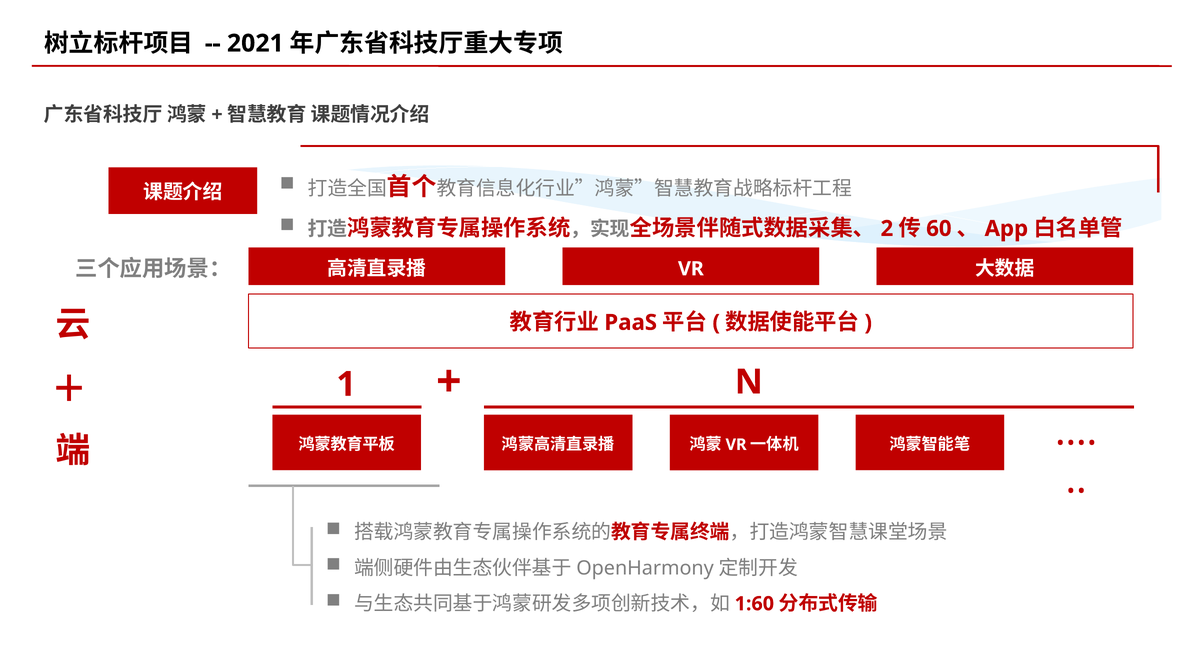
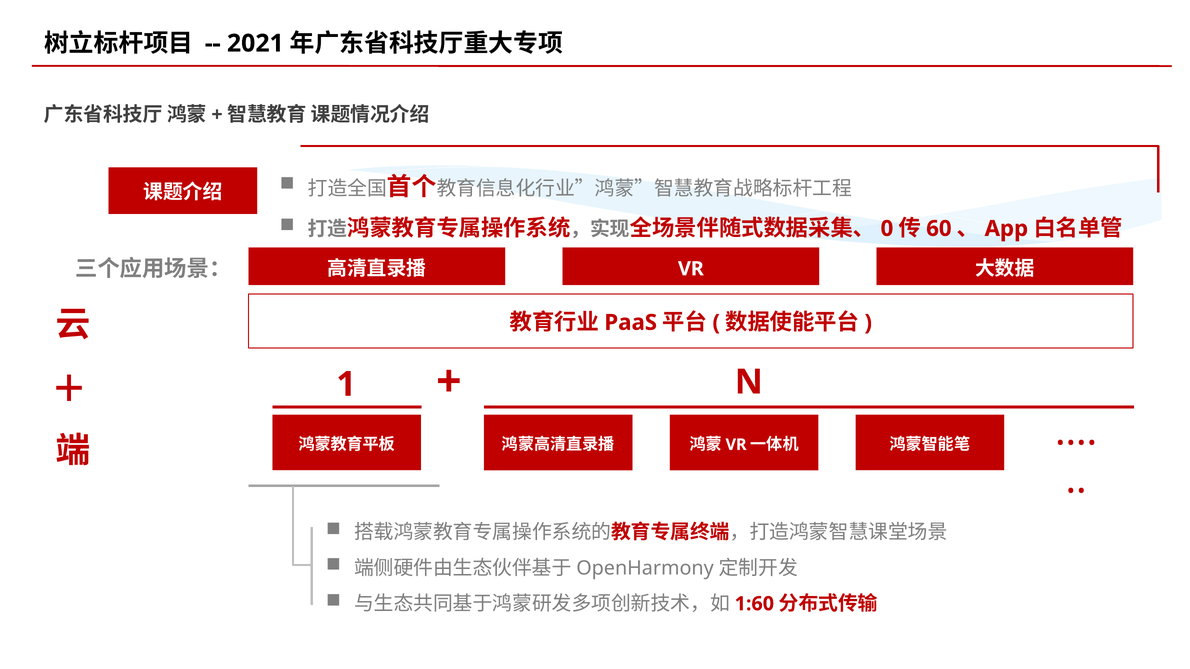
2: 2 -> 0 (887, 229)
